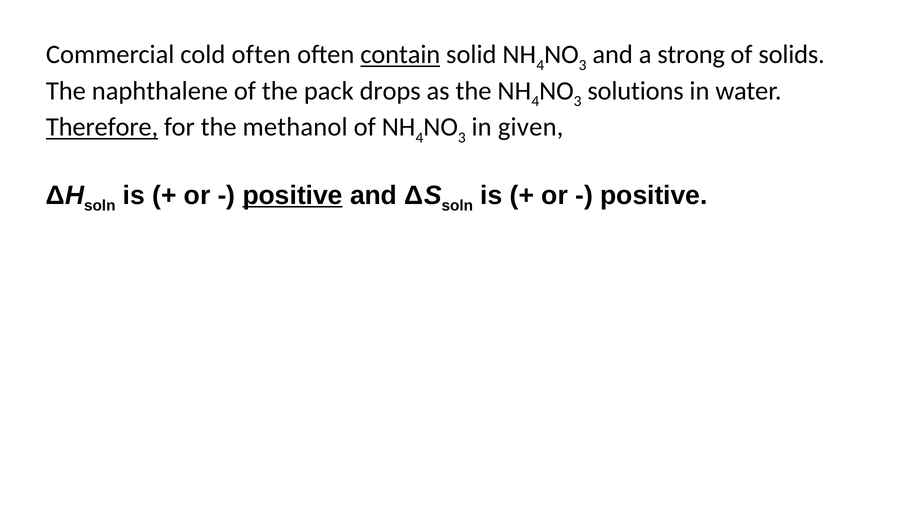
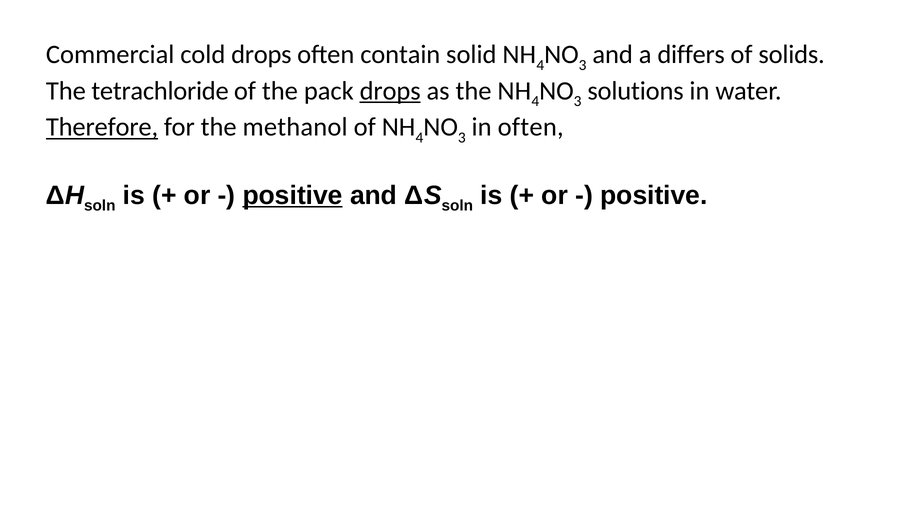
cold often: often -> drops (261, 55)
contain underline: present -> none (400, 55)
strong: strong -> differs (691, 55)
naphthalene: naphthalene -> tetrachloride (160, 91)
drops underline: none -> present (390, 91)
in given: given -> often (531, 127)
